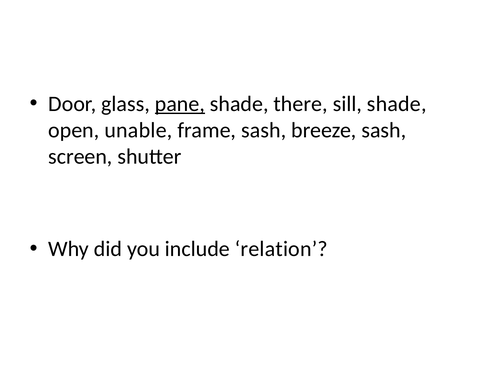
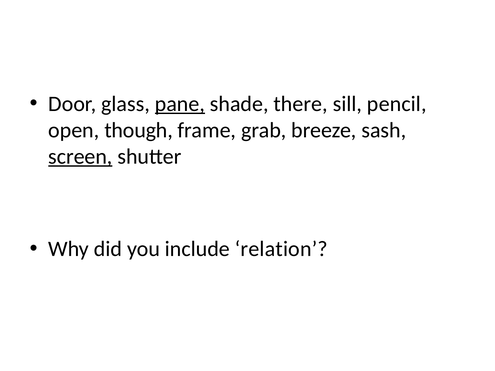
sill shade: shade -> pencil (397, 104)
unable: unable -> though (139, 130)
frame sash: sash -> grab (264, 130)
screen underline: none -> present (80, 157)
